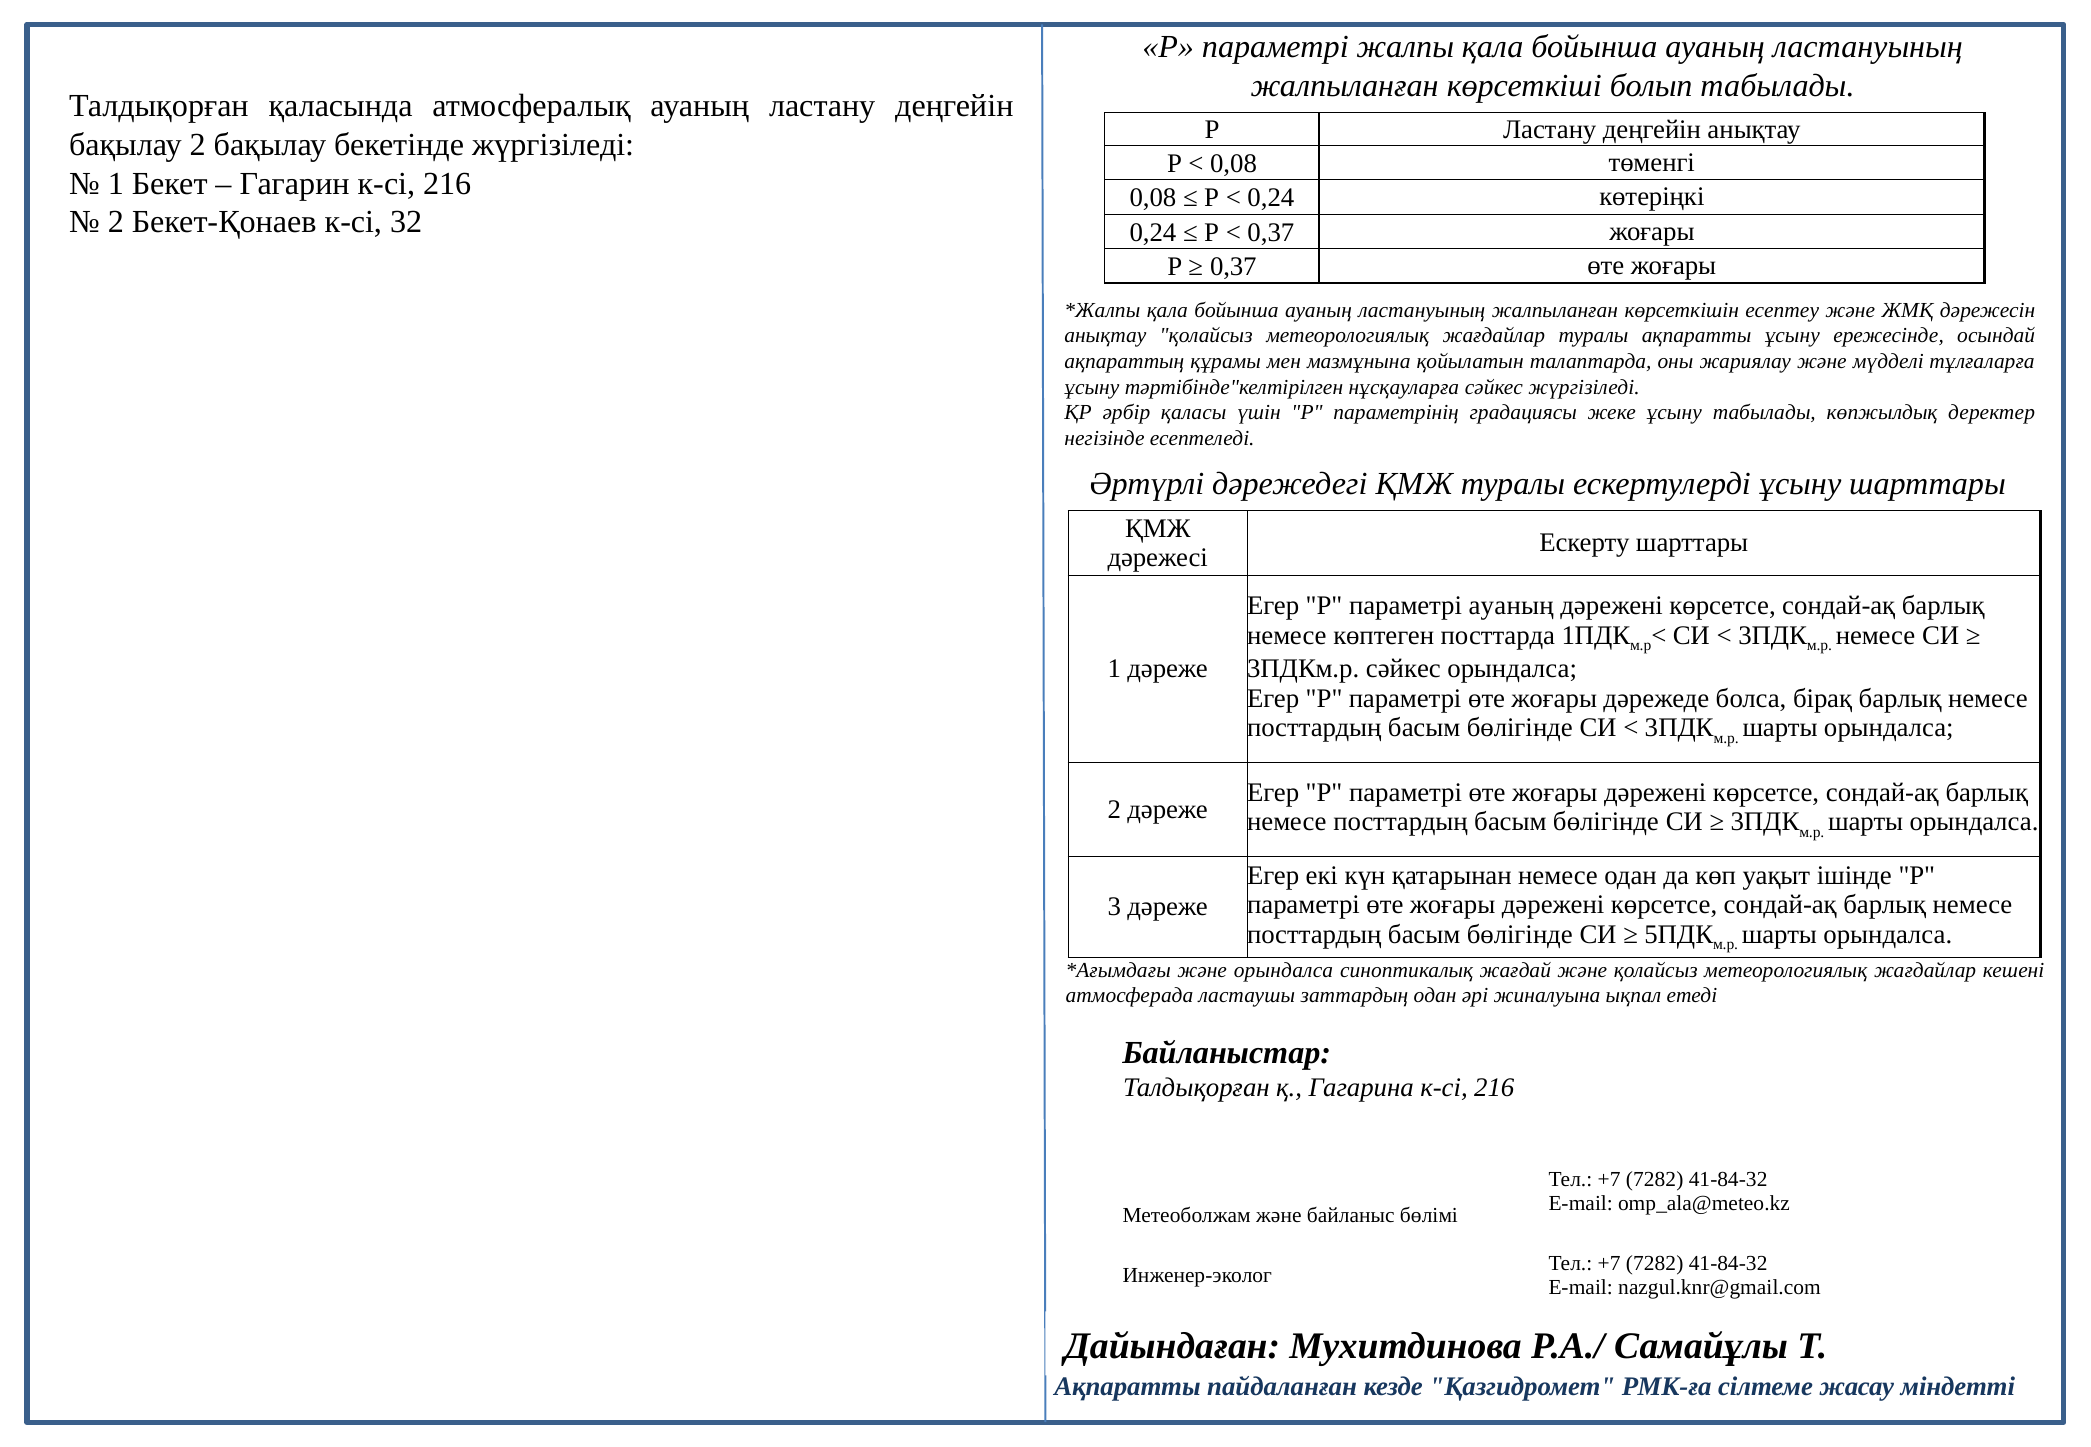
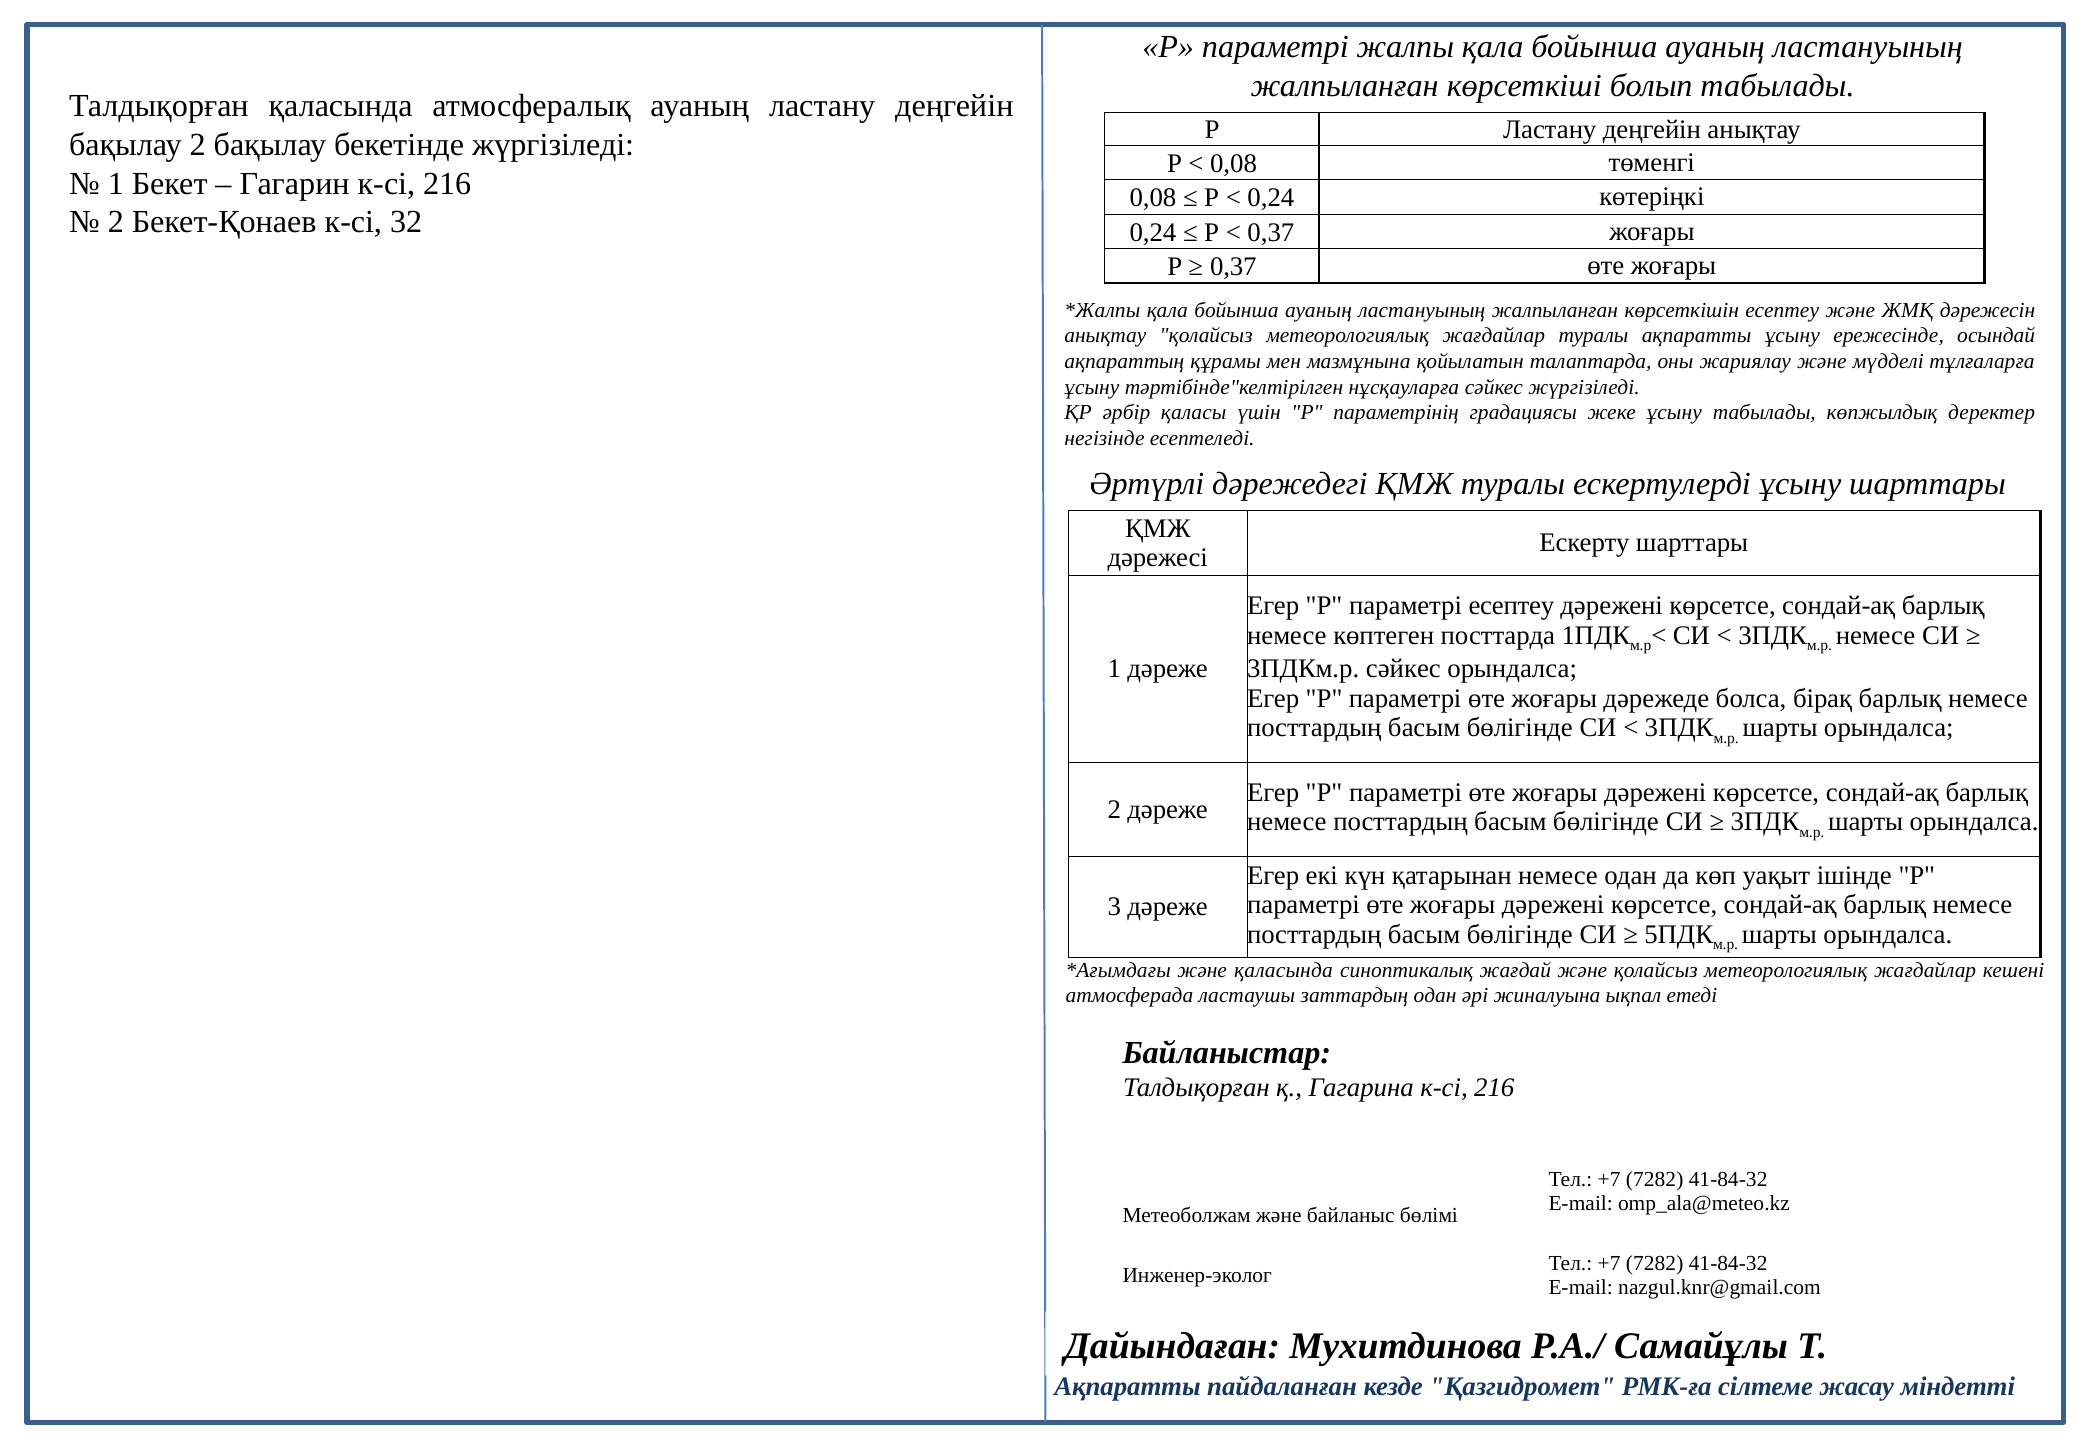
параметрі ауаның: ауаның -> есептеу (1511, 606)
және орындалса: орындалса -> қаласында (1283, 970)
